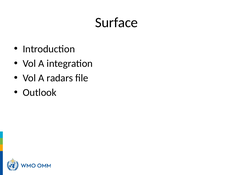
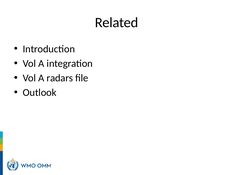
Surface: Surface -> Related (117, 23)
